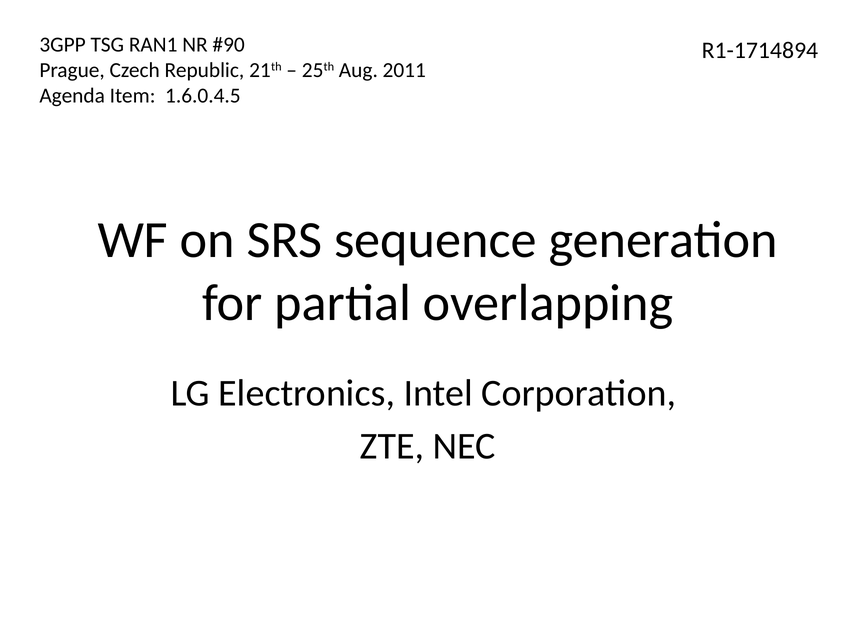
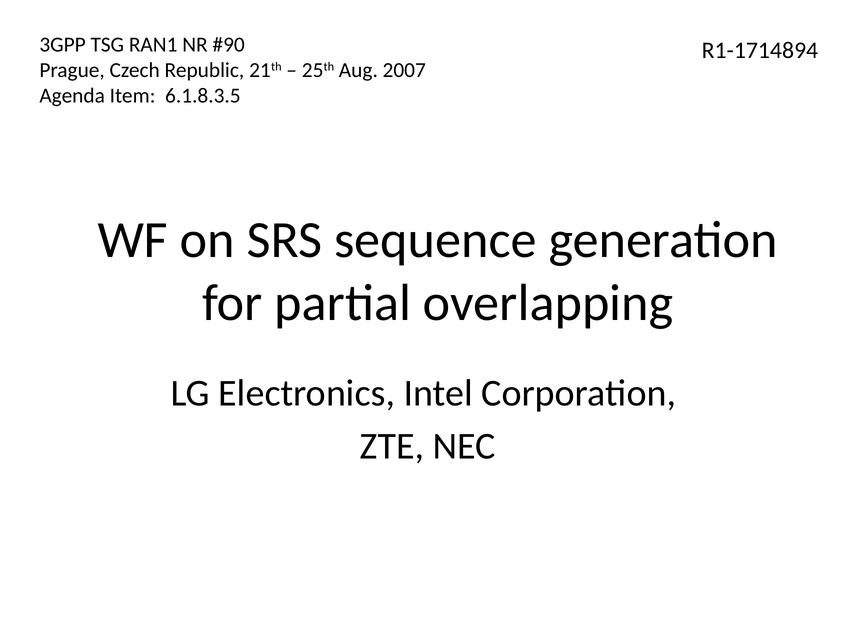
2011: 2011 -> 2007 (404, 70)
1.6.0.4.5: 1.6.0.4.5 -> 6.1.8.3.5 (203, 96)
